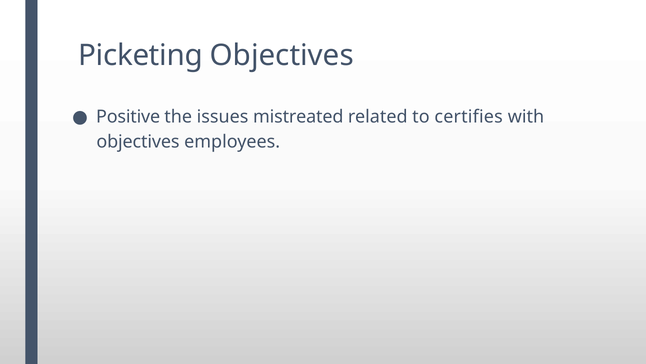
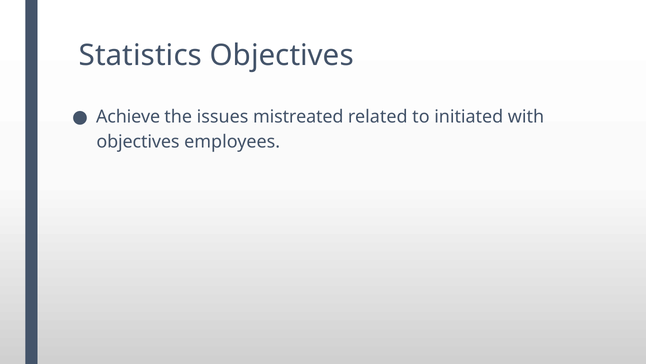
Picketing: Picketing -> Statistics (140, 56)
Positive: Positive -> Achieve (128, 117)
certifies: certifies -> initiated (469, 117)
